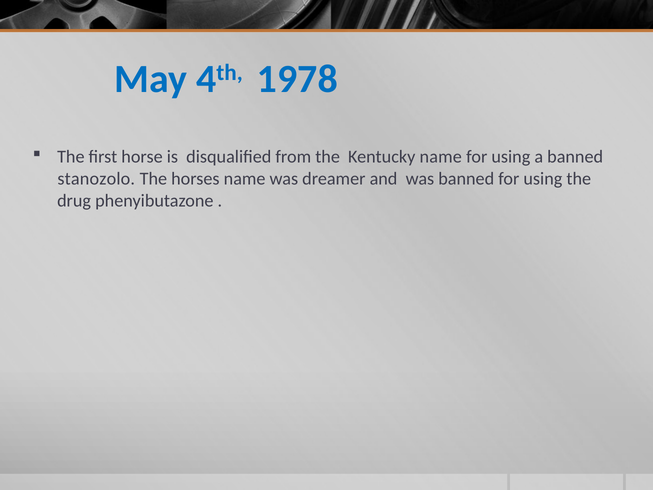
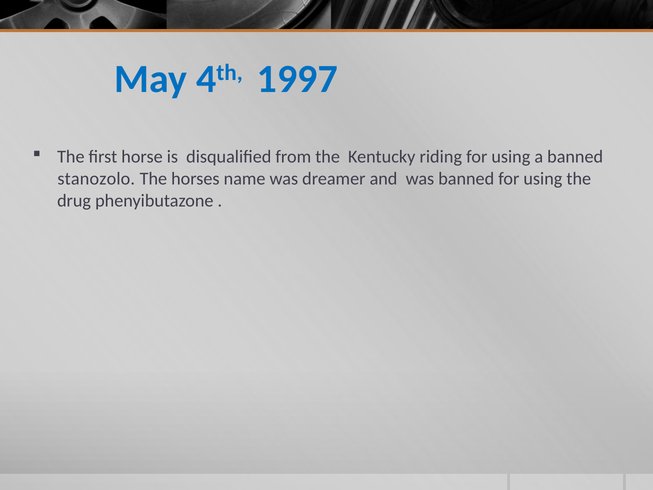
1978: 1978 -> 1997 (297, 79)
Kentucky name: name -> riding (441, 157)
